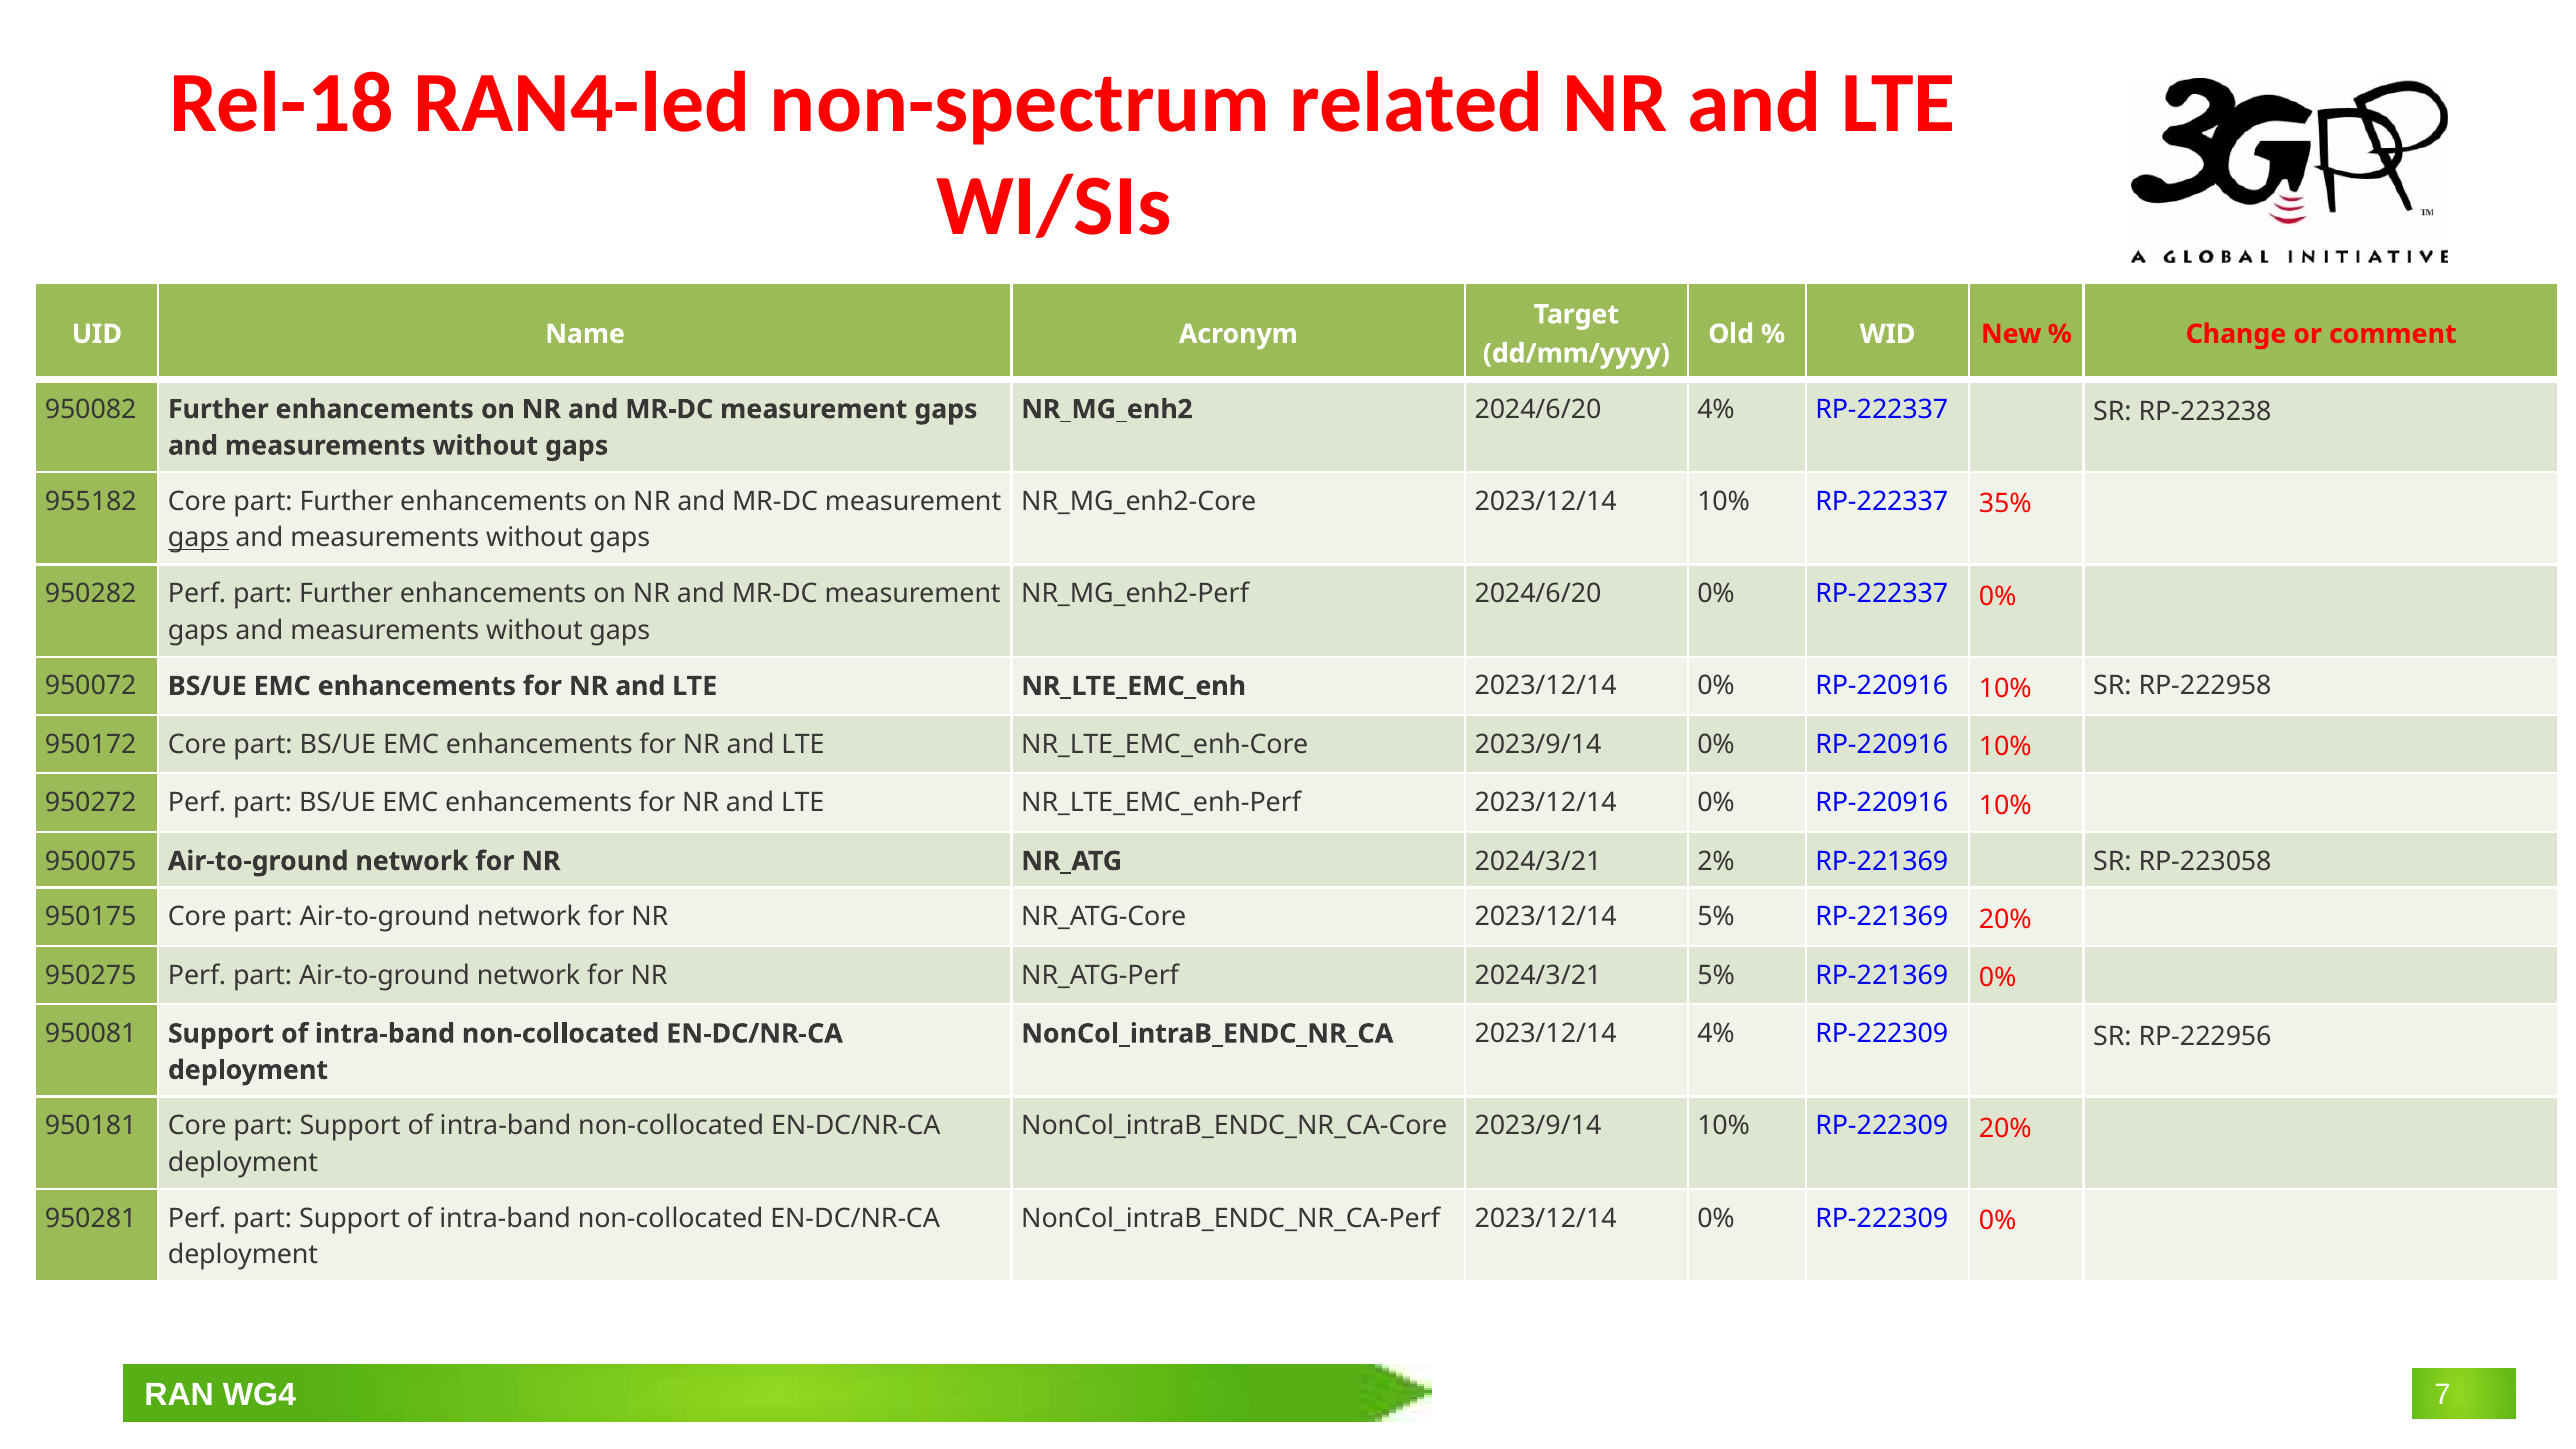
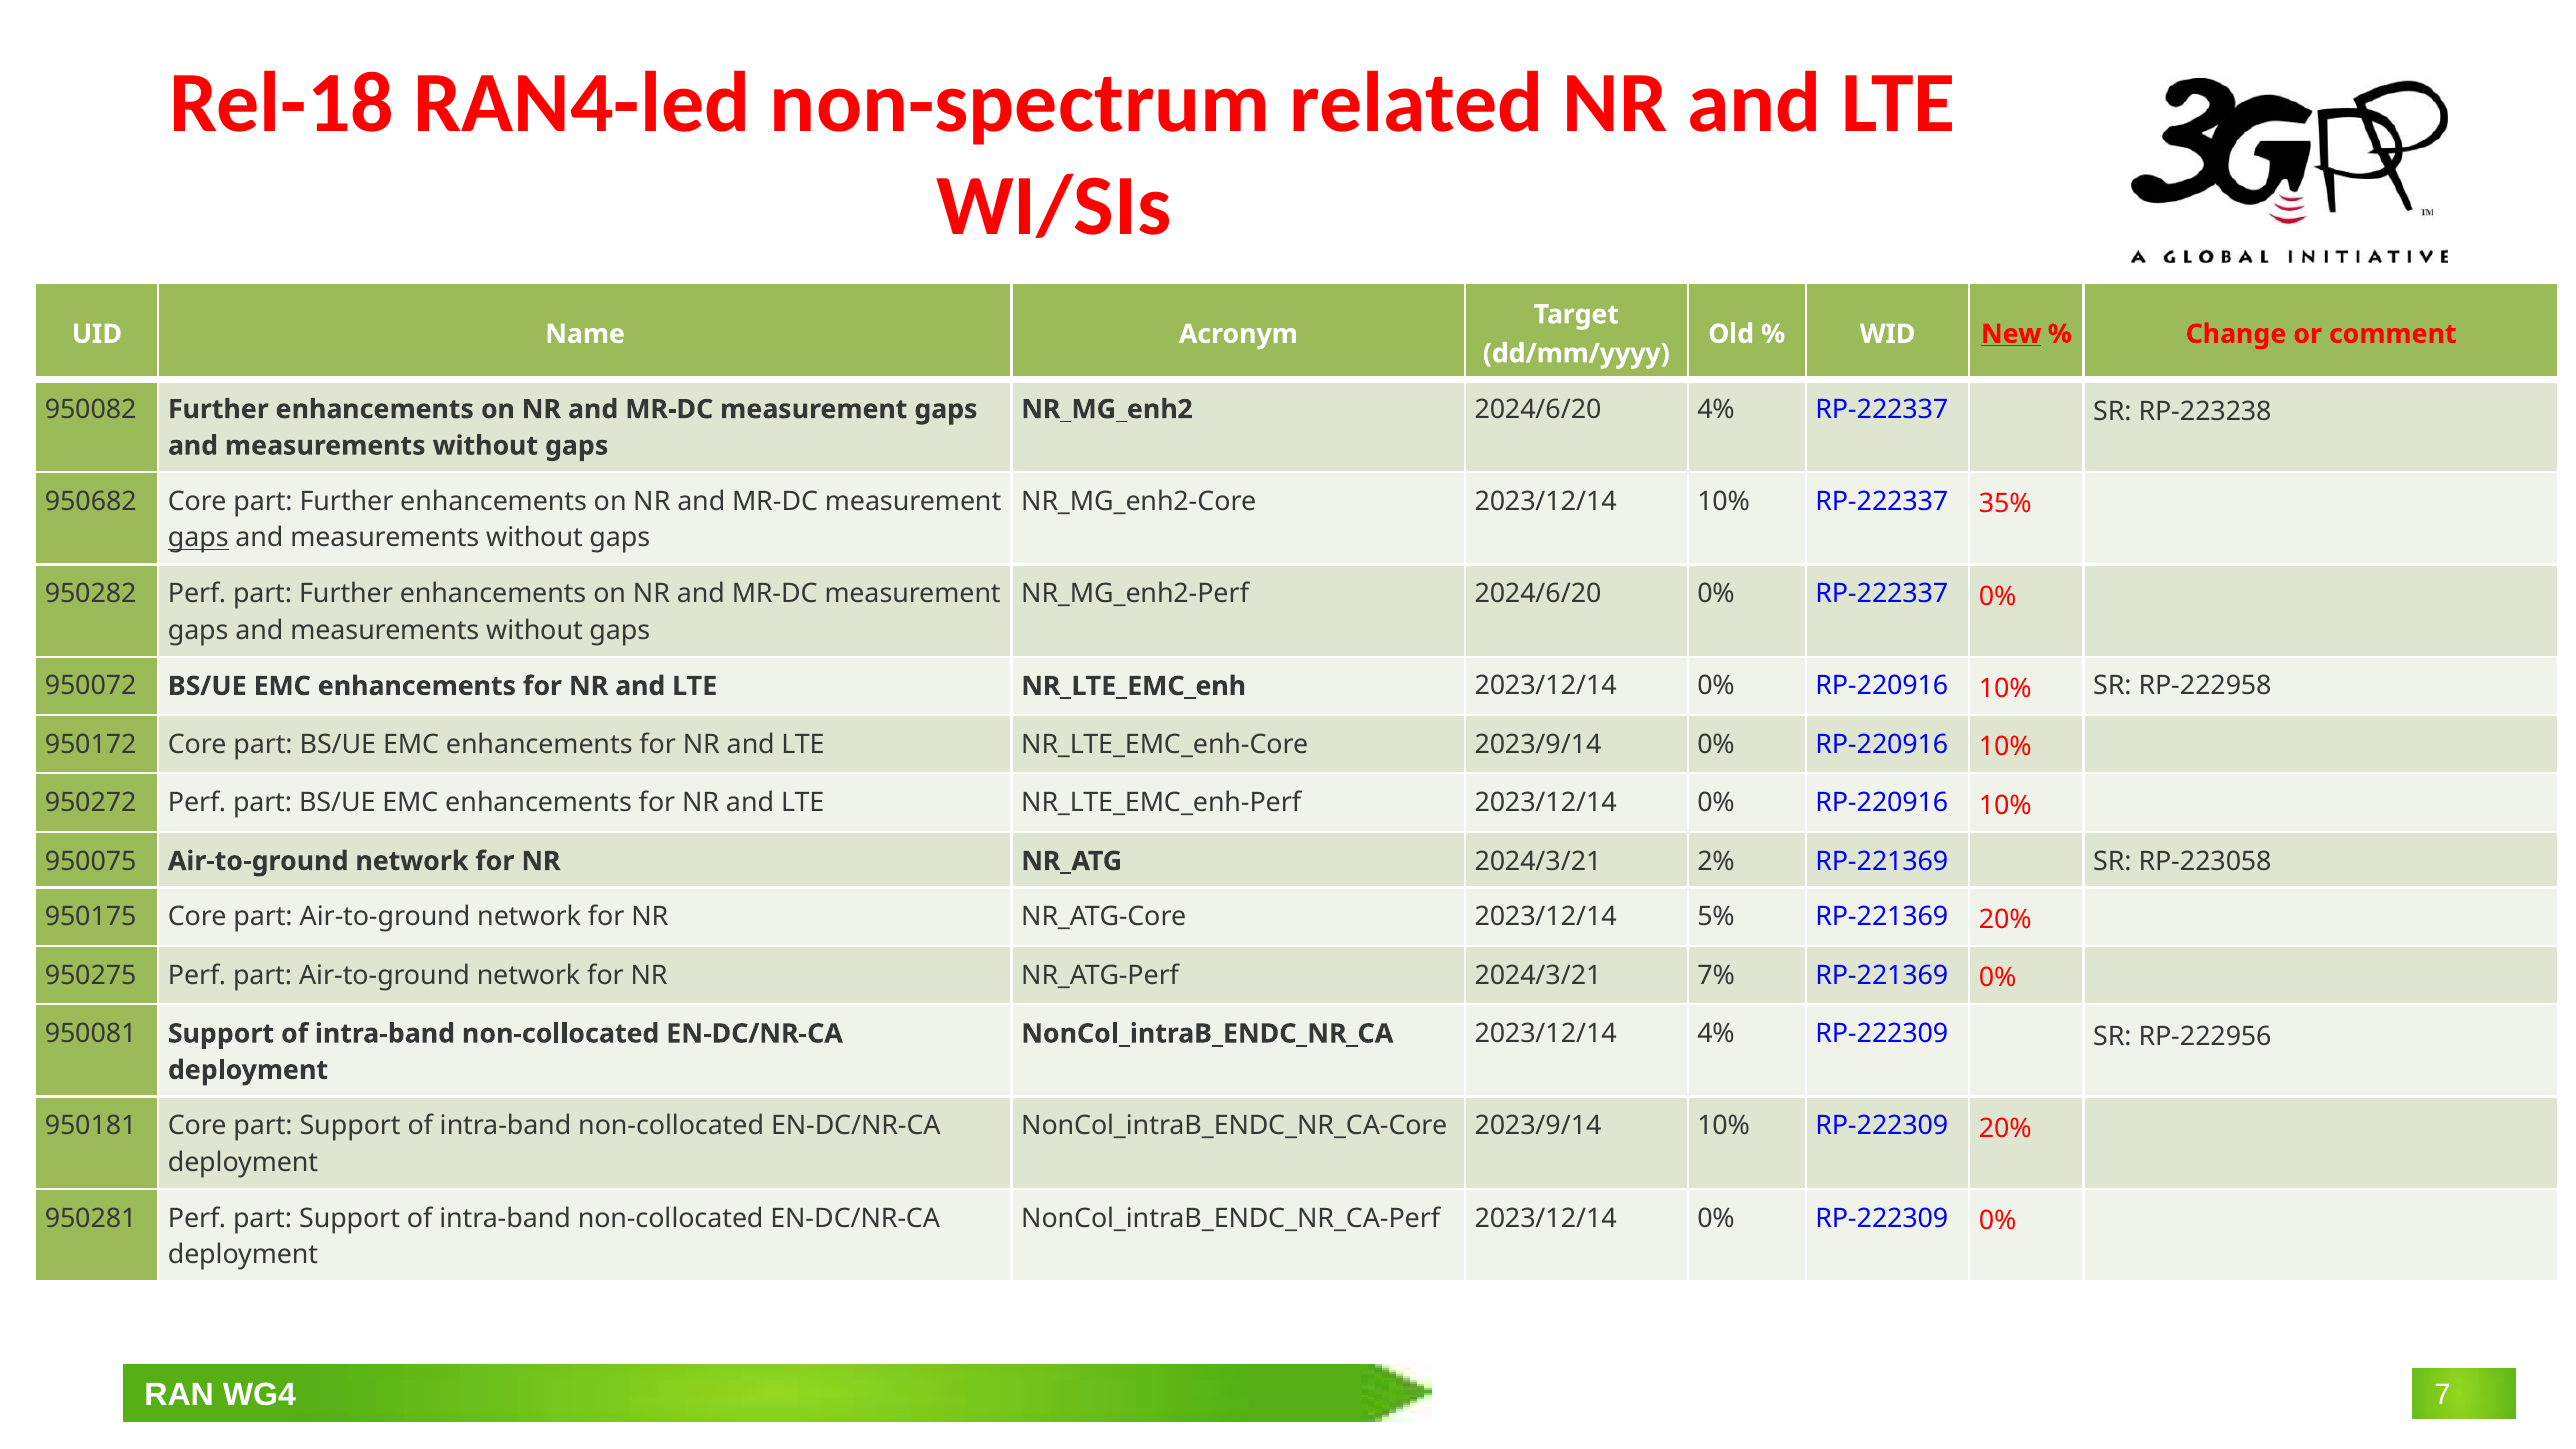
New underline: none -> present (2011, 334)
955182: 955182 -> 950682 (91, 502)
2024/3/21 5%: 5% -> 7% (1716, 975)
